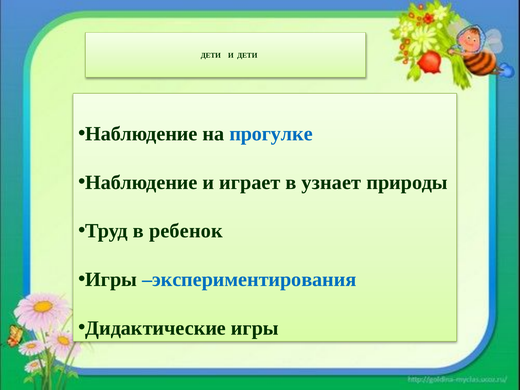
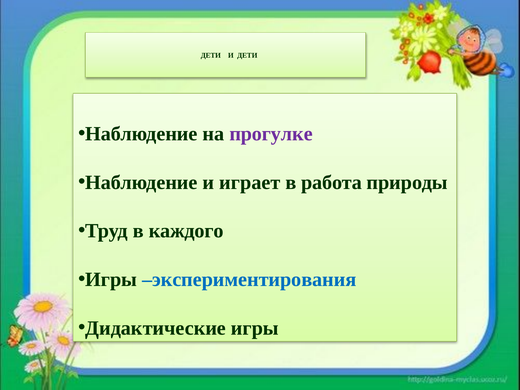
прогулке colour: blue -> purple (271, 134)
узнает: узнает -> работа (332, 182)
ребенок: ребенок -> каждого (186, 231)
